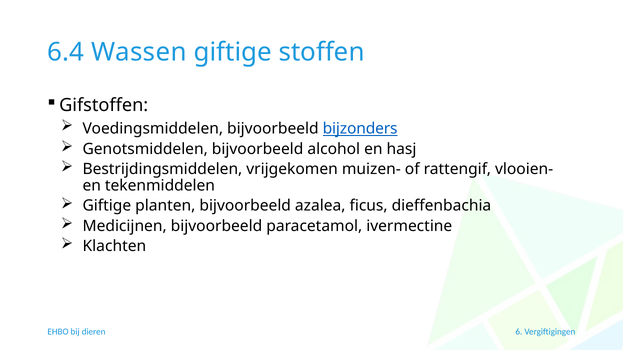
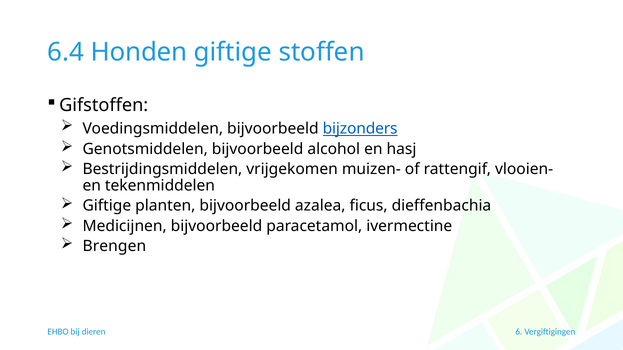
Wassen: Wassen -> Honden (139, 52)
Klachten: Klachten -> Brengen (114, 246)
